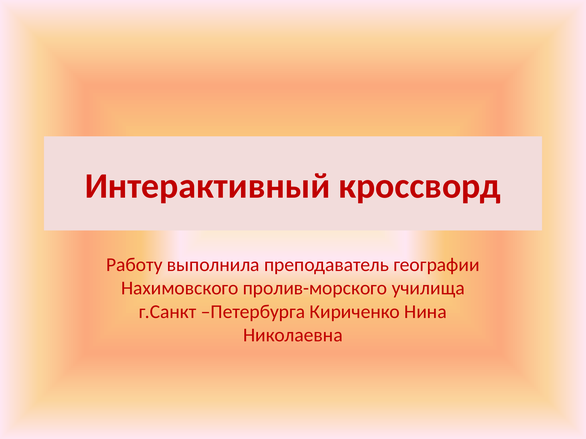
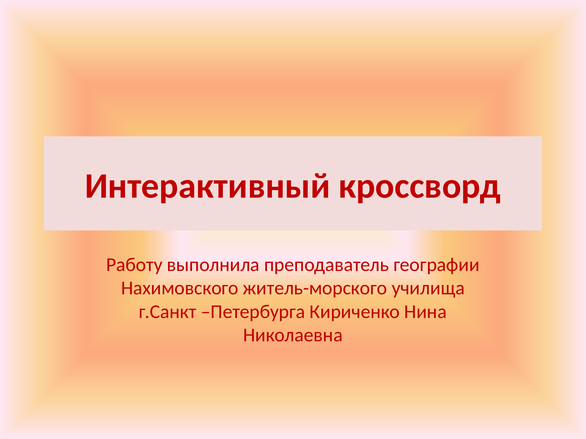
пролив-морского: пролив-морского -> житель-морского (315, 289)
